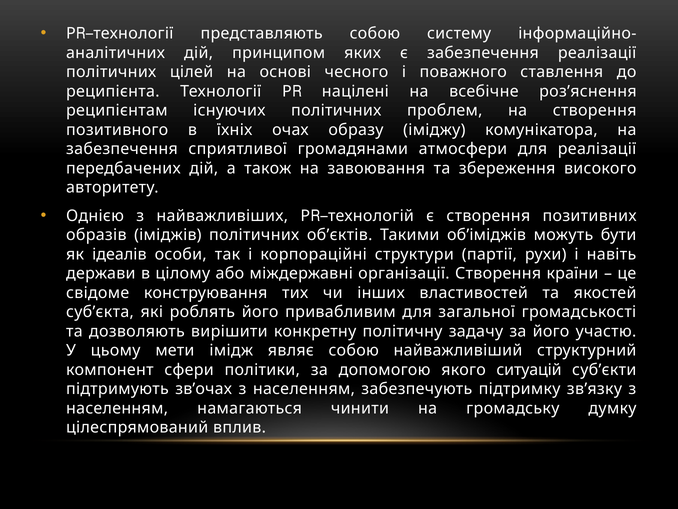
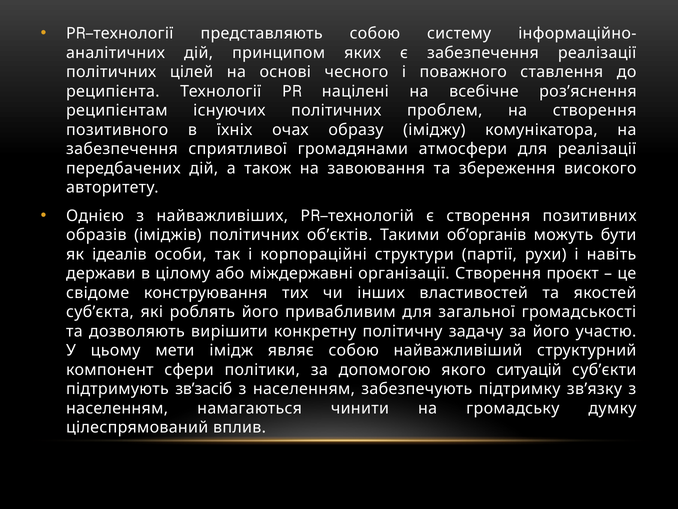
об’іміджів: об’іміджів -> об’органів (487, 235)
країни: країни -> проєкт (573, 273)
зв’очах: зв’очах -> зв’засіб (204, 389)
